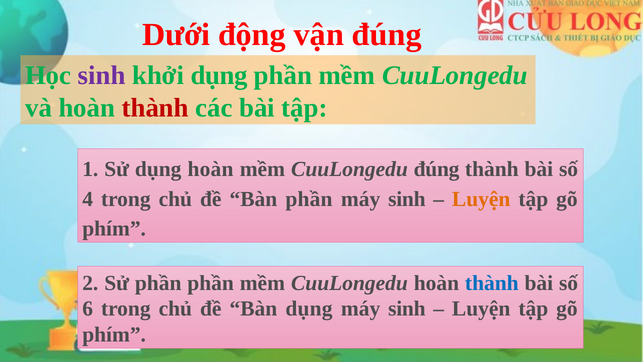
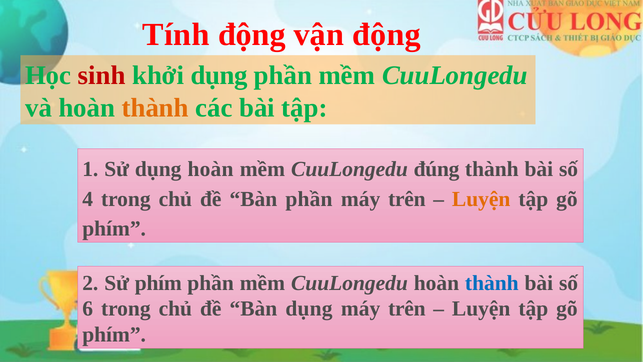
Dưới: Dưới -> Tính (176, 35)
vận đúng: đúng -> động (387, 35)
sinh colour: purple -> red (102, 75)
thành colour: red -> orange (155, 108)
sinh: sinh -> trên (407, 199)
Sử phần: phần -> phím (158, 283)
sinh: sinh -> trên (407, 308)
